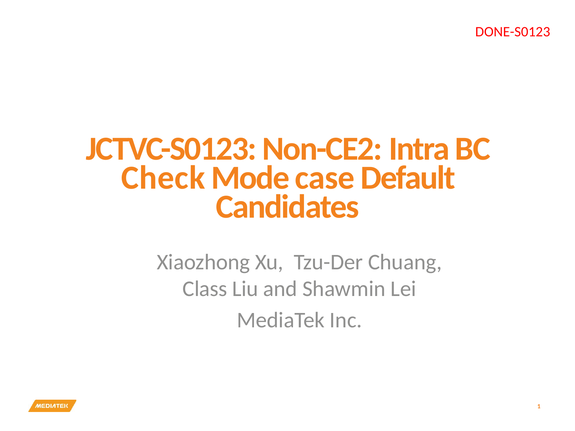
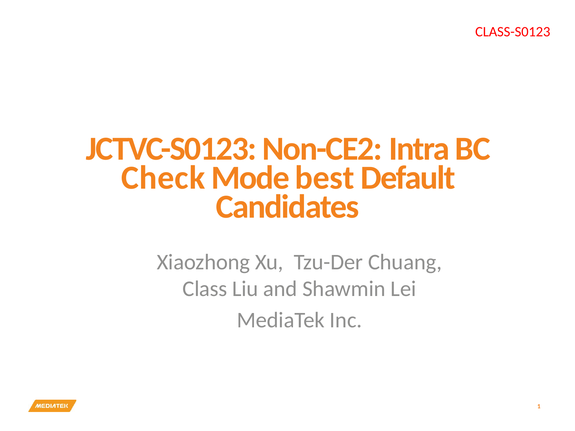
DONE-S0123: DONE-S0123 -> CLASS-S0123 (513, 32)
case: case -> best (325, 178)
